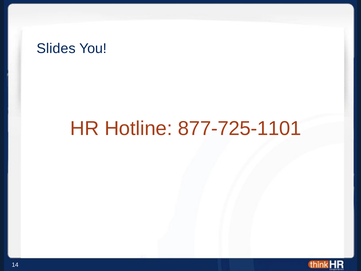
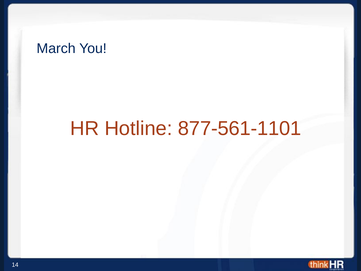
Slides: Slides -> March (56, 48)
877-725-1101: 877-725-1101 -> 877-561-1101 (240, 128)
